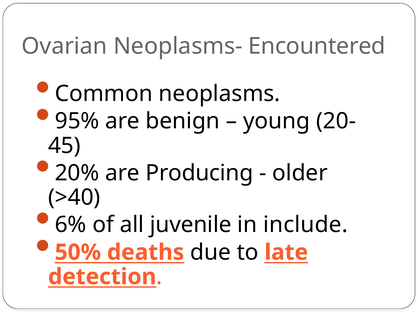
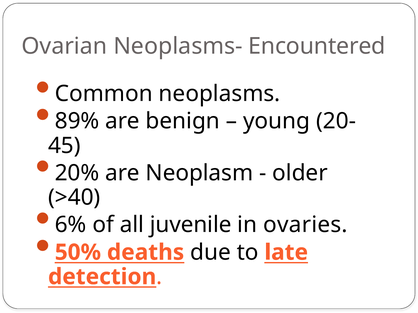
95%: 95% -> 89% (77, 121)
Producing: Producing -> Neoplasm (199, 173)
include: include -> ovaries (305, 225)
